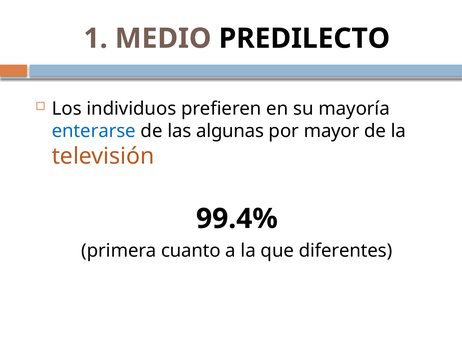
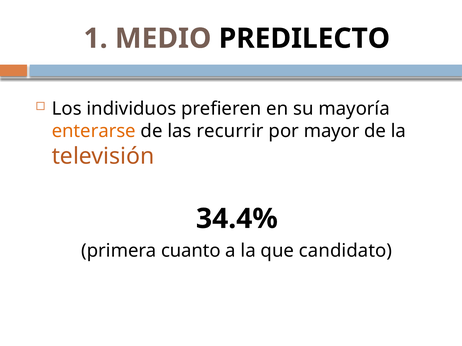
enterarse colour: blue -> orange (94, 131)
algunas: algunas -> recurrir (230, 131)
99.4%: 99.4% -> 34.4% (237, 219)
diferentes: diferentes -> candidato (346, 251)
